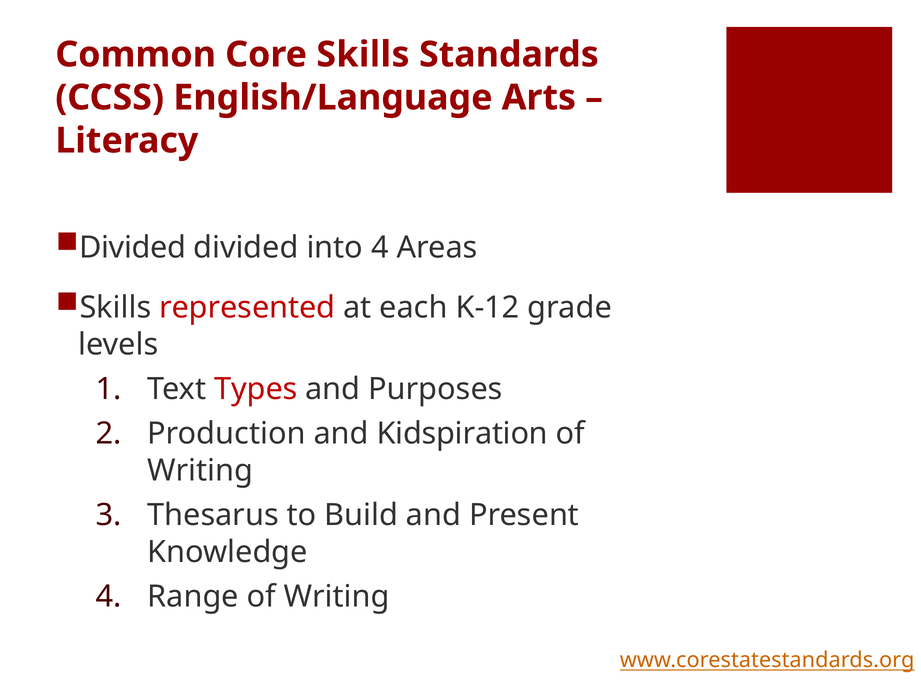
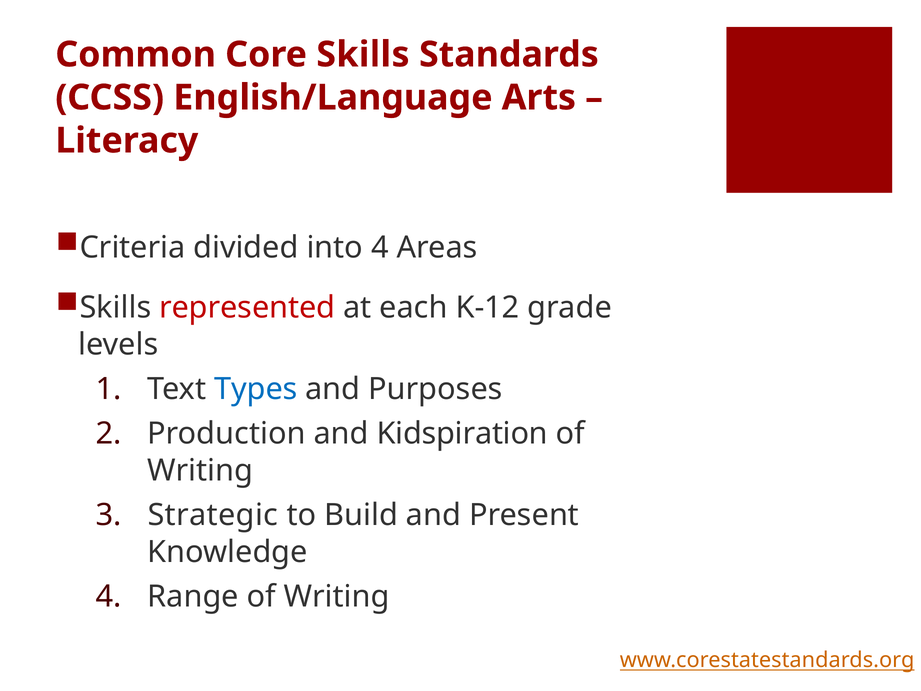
Divided: Divided -> Criteria (132, 248)
Types colour: red -> blue (256, 389)
Thesarus: Thesarus -> Strategic (213, 515)
